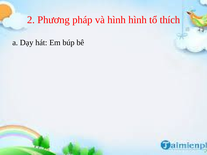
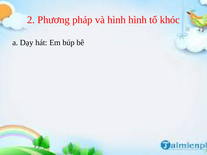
thích: thích -> khóc (170, 20)
